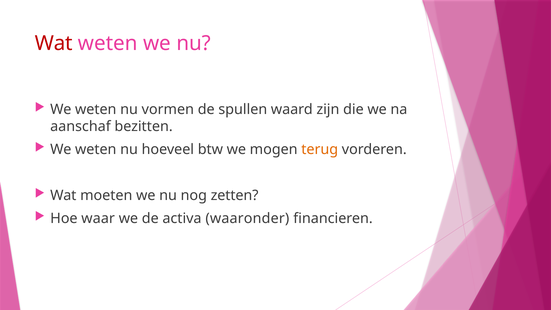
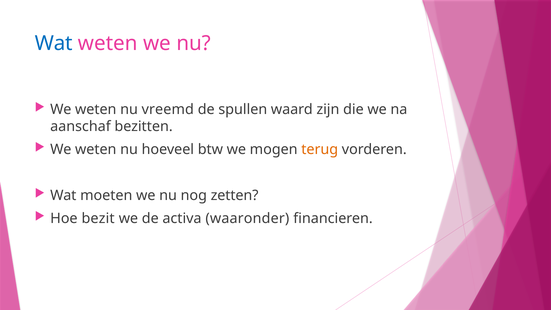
Wat colour: red -> blue (54, 43)
vormen: vormen -> vreemd (168, 109)
waar: waar -> bezit (98, 218)
